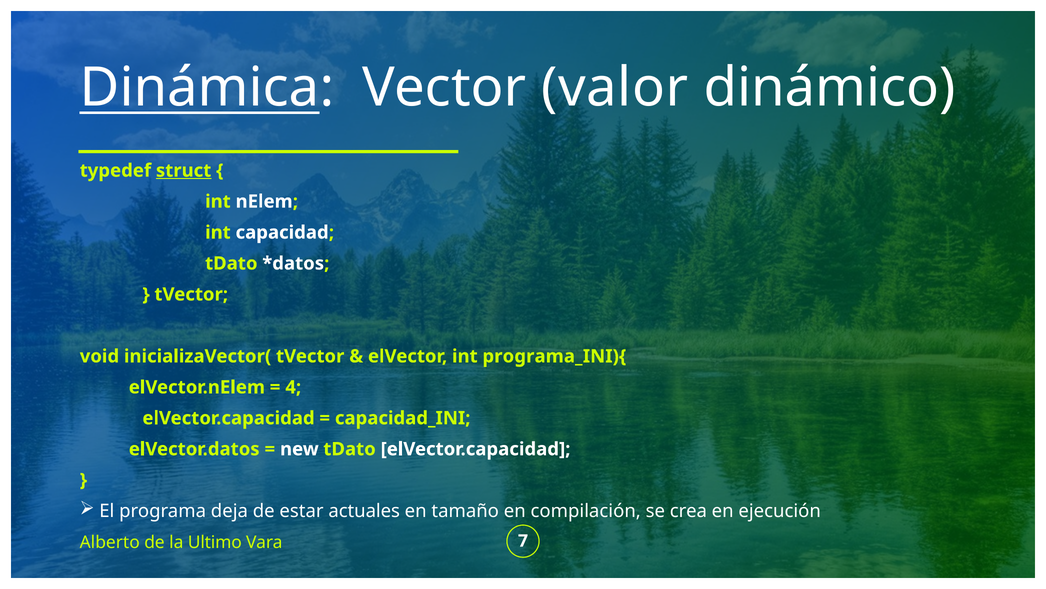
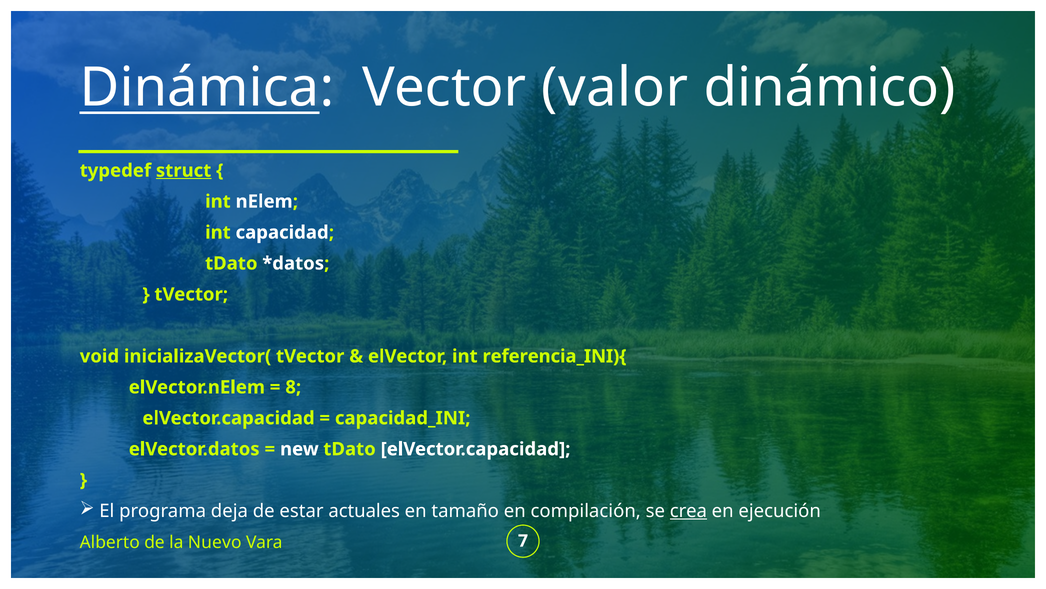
programa_INI){: programa_INI){ -> referencia_INI){ (554, 356)
4: 4 -> 8 (293, 387)
crea underline: none -> present (688, 511)
Ultimo: Ultimo -> Nuevo (215, 542)
